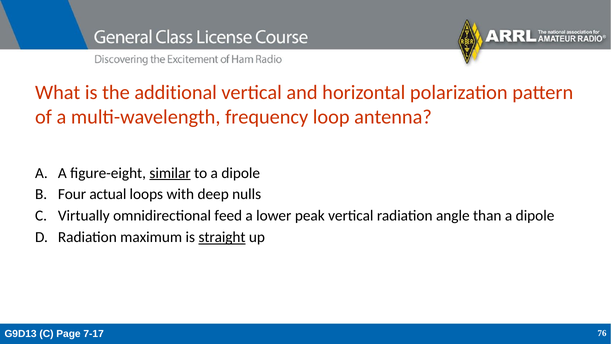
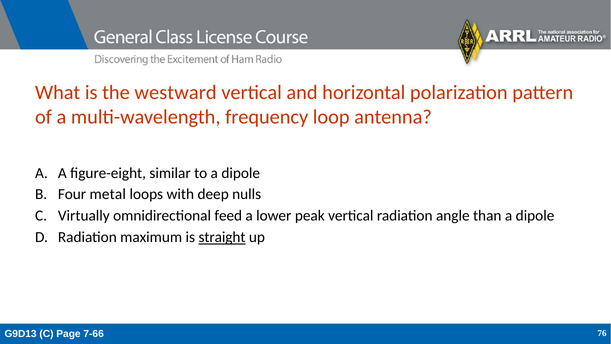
additional: additional -> westward (176, 92)
similar underline: present -> none (170, 173)
actual: actual -> metal (108, 194)
7-17: 7-17 -> 7-66 (94, 334)
